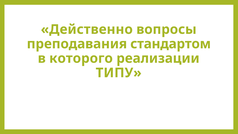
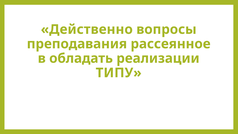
стандартом: стандартом -> рассеянное (171, 44)
которого: которого -> обладать (81, 58)
